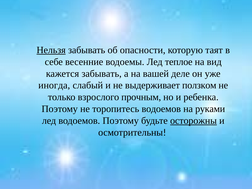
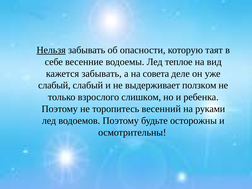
вашей: вашей -> совета (156, 74)
иногда: иногда -> слабый (54, 85)
прочным: прочным -> слишком (141, 97)
торопитесь водоемов: водоемов -> весенний (161, 109)
осторожны underline: present -> none (193, 121)
